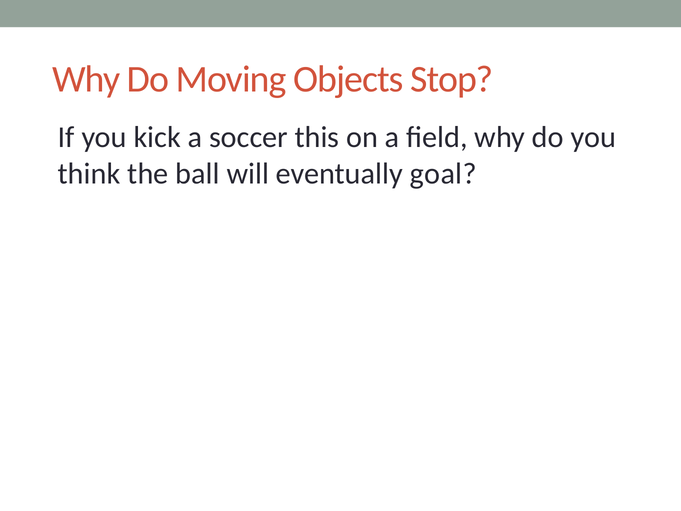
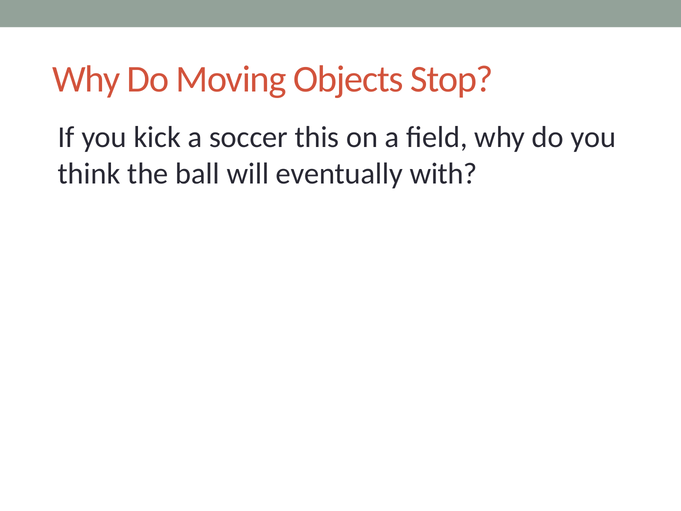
goal: goal -> with (444, 174)
